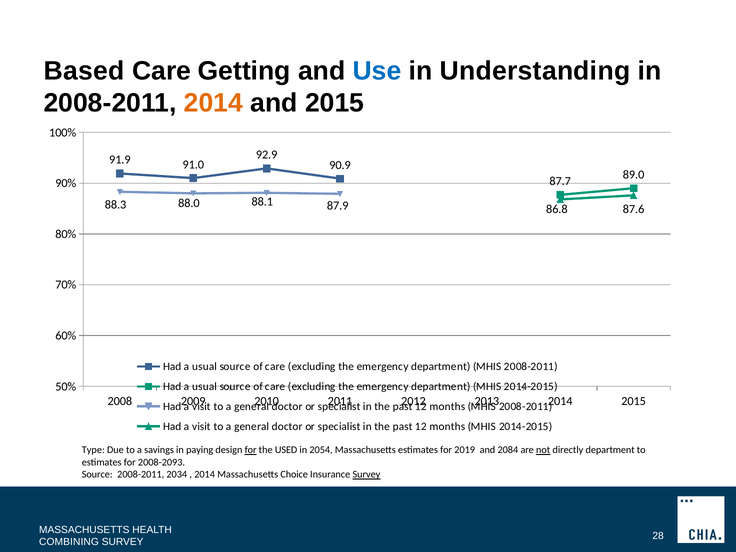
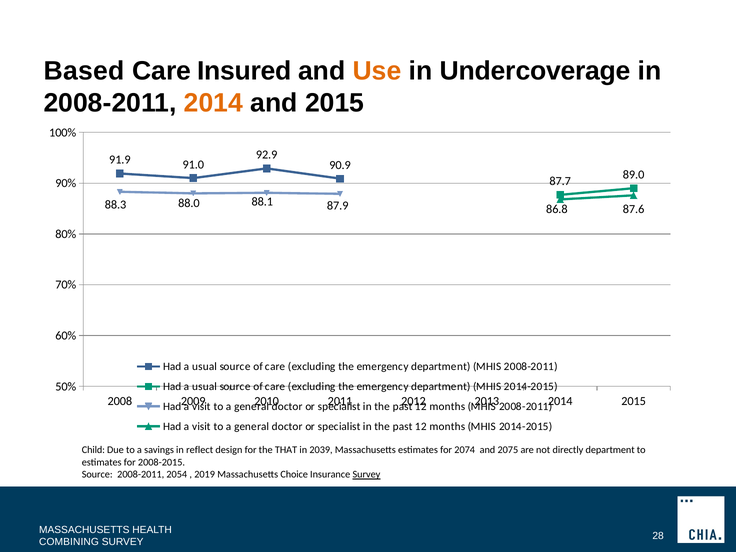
Getting: Getting -> Insured (244, 71)
Use colour: blue -> orange (377, 71)
Understanding: Understanding -> Undercoverage (535, 71)
Type: Type -> Child (93, 450)
paying: paying -> reflect (200, 450)
for underline: present -> none (251, 450)
USED: USED -> THAT (286, 450)
2054: 2054 -> 2039 (321, 450)
2019: 2019 -> 2074 (465, 450)
2084: 2084 -> 2075 (508, 450)
not underline: present -> none (543, 450)
2008-2093: 2008-2093 -> 2008-2015 (161, 462)
2034: 2034 -> 2054 (177, 475)
2014: 2014 -> 2019 (205, 475)
